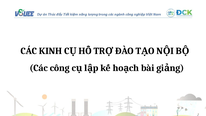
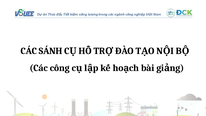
KINH: KINH -> SÁNH (51, 51)
